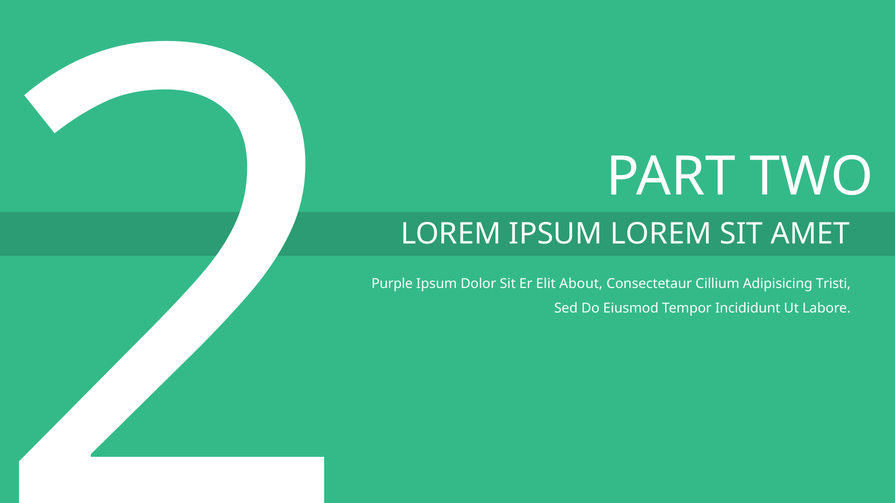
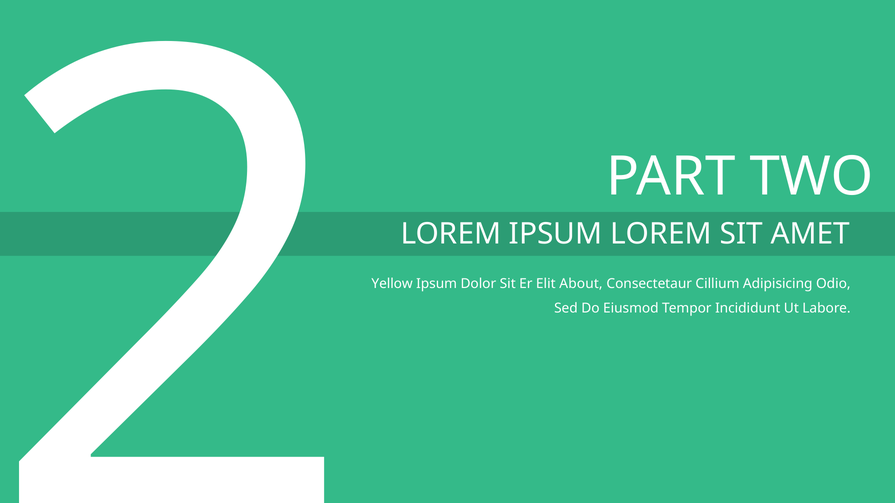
Purple: Purple -> Yellow (392, 284)
Tristi: Tristi -> Odio (833, 284)
